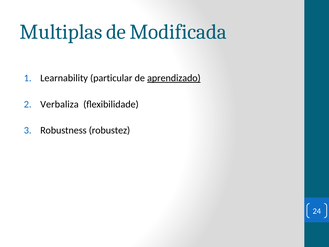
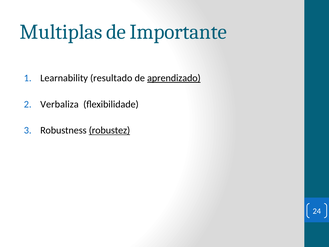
Modificada: Modificada -> Importante (178, 32)
particular: particular -> resultado (111, 78)
robustez underline: none -> present (109, 130)
